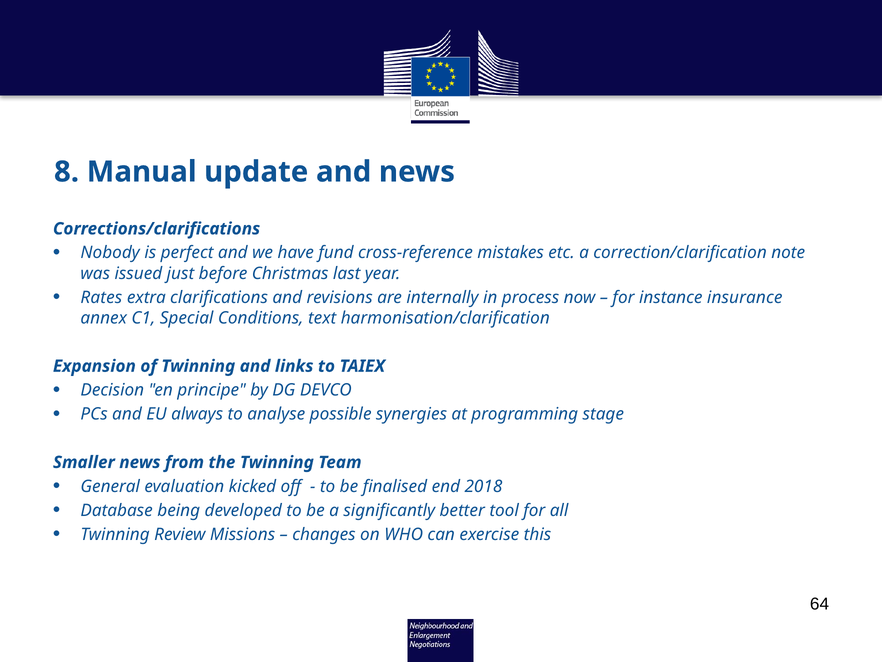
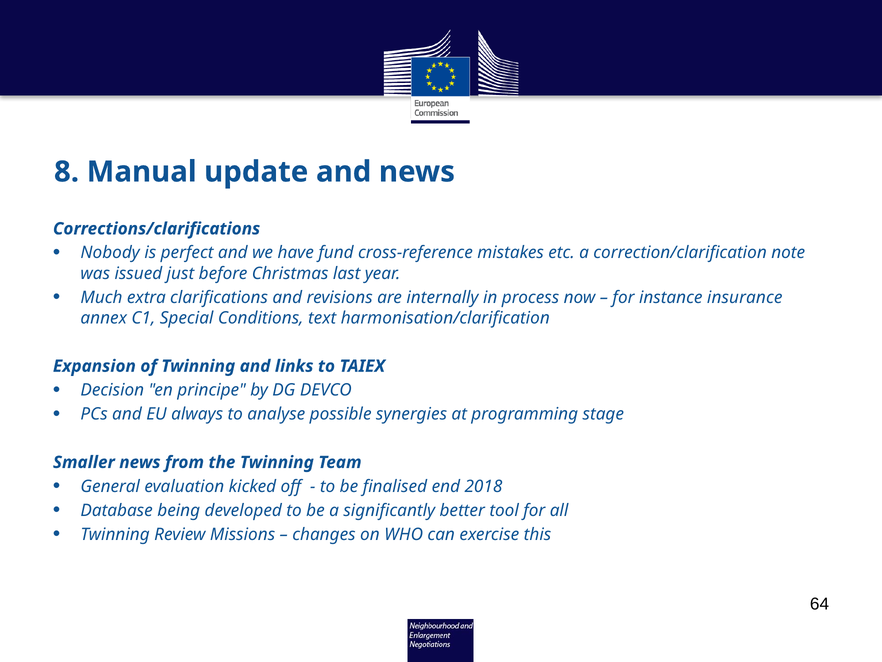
Rates: Rates -> Much (101, 297)
